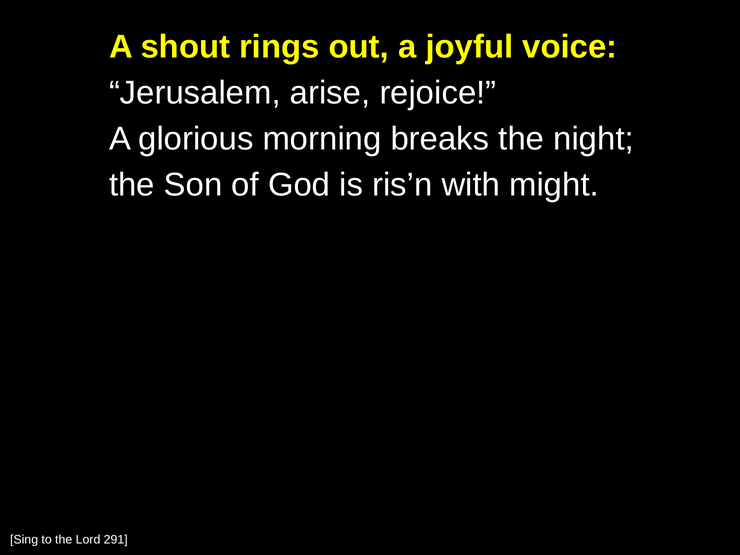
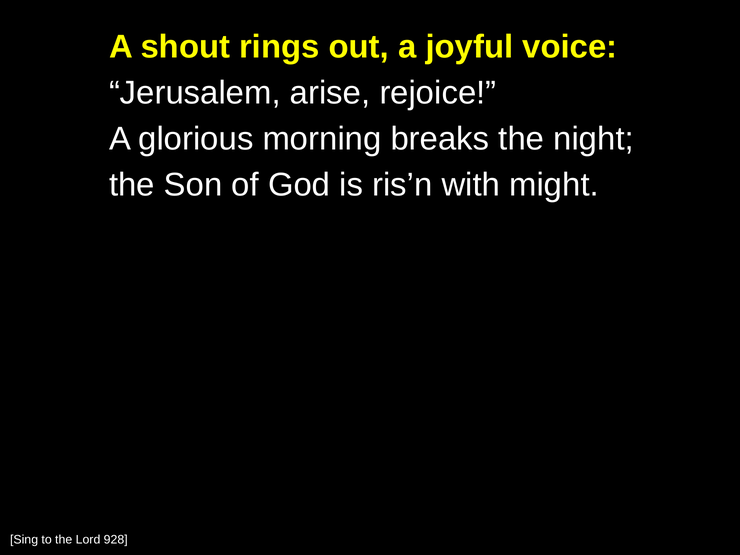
291: 291 -> 928 (116, 540)
